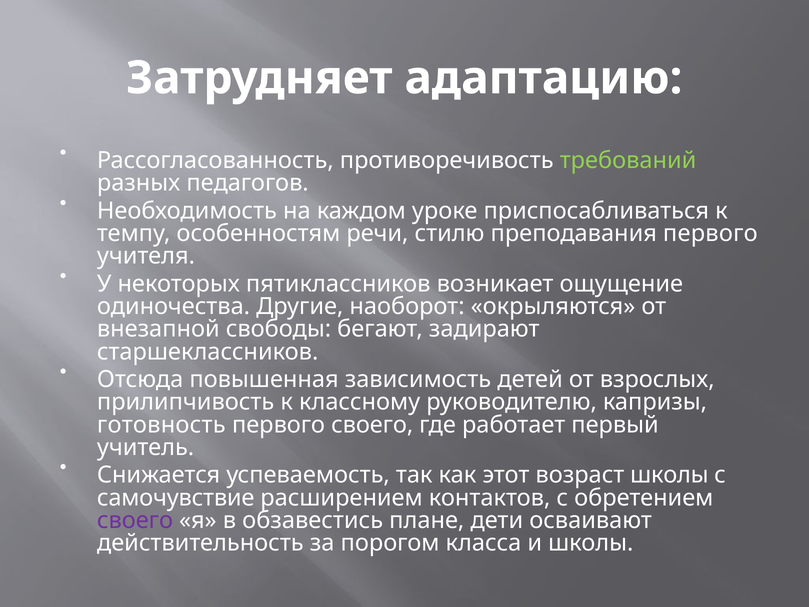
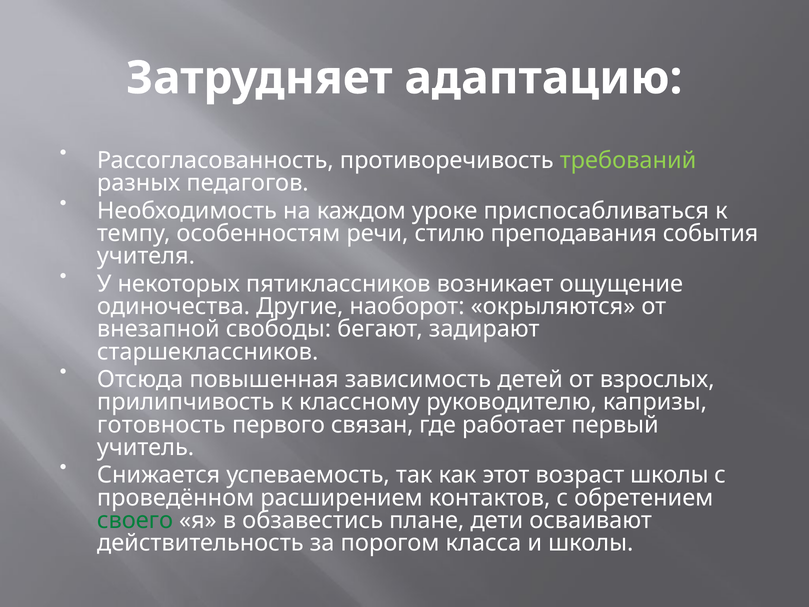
преподавания первого: первого -> события (711, 233)
первого своего: своего -> связан (372, 425)
самочувствие: самочувствие -> проведённом (176, 498)
своего colour: purple -> green (135, 520)
